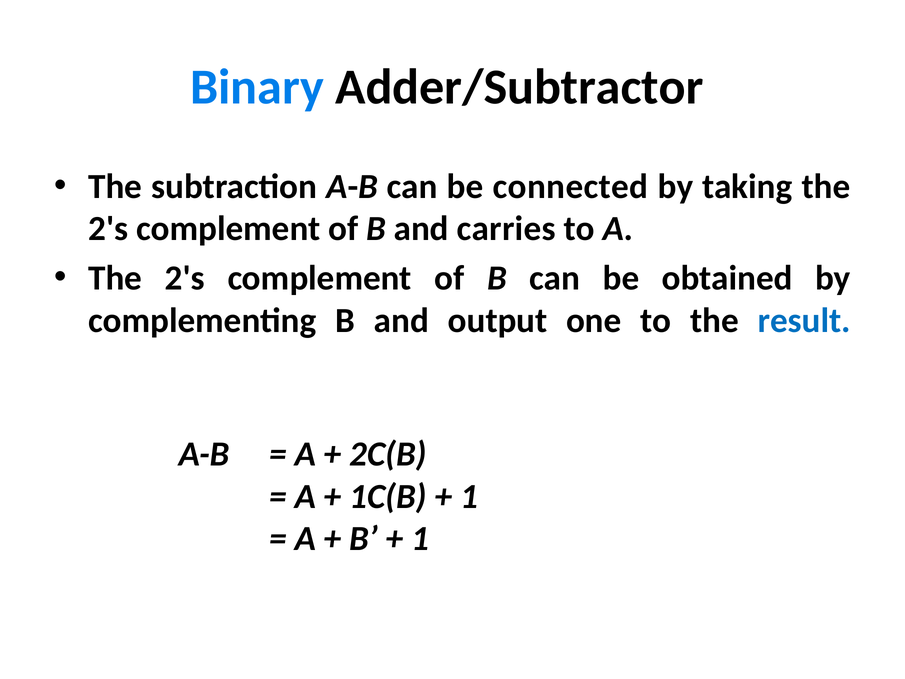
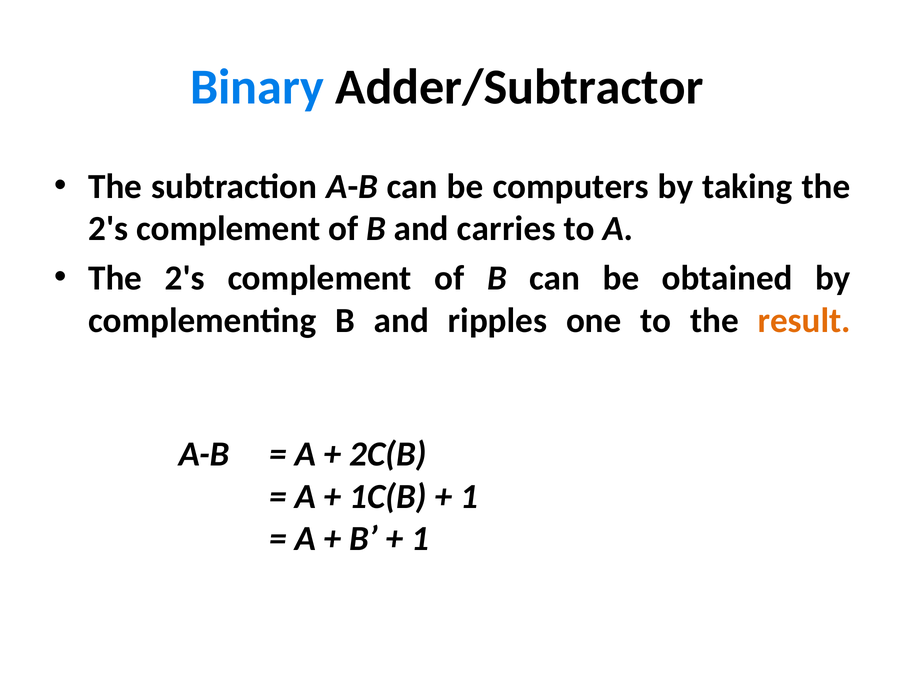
connected: connected -> computers (571, 186)
output: output -> ripples (498, 320)
result colour: blue -> orange (804, 320)
